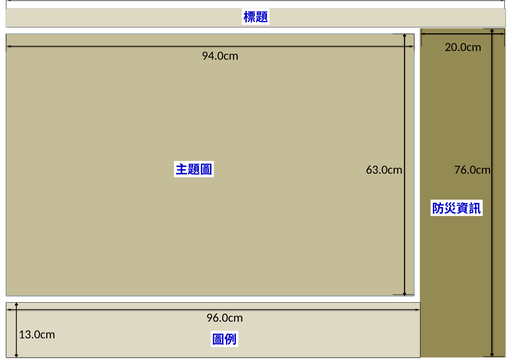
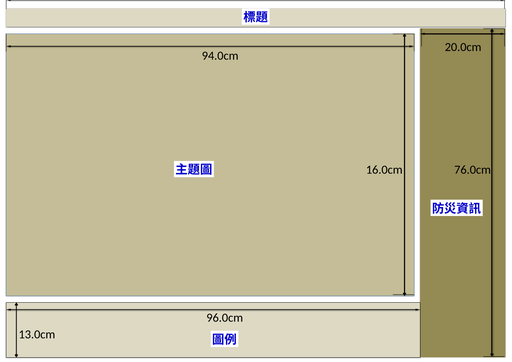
63.0cm: 63.0cm -> 16.0cm (384, 170)
